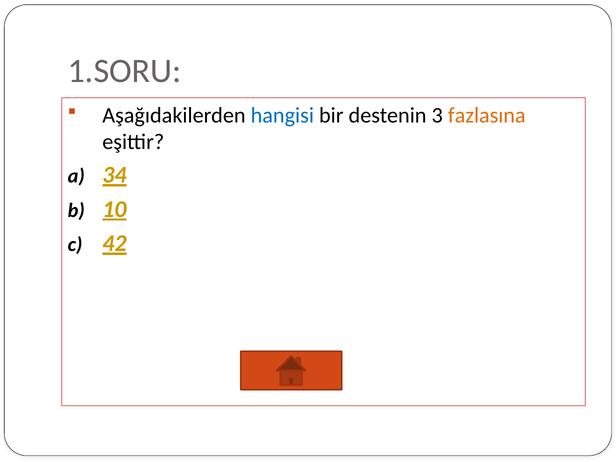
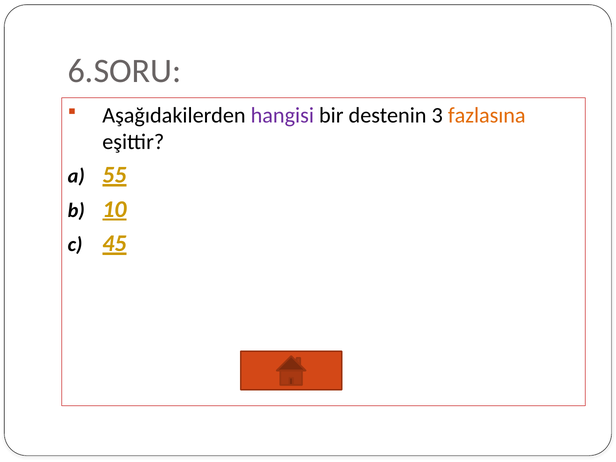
1.SORU: 1.SORU -> 6.SORU (125, 71)
hangisi colour: blue -> purple (282, 115)
34: 34 -> 55 (114, 175)
42: 42 -> 45 (114, 243)
